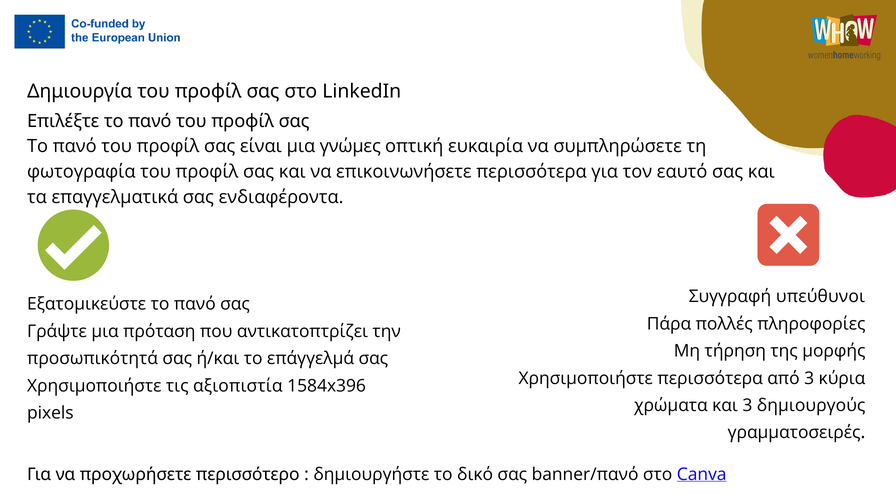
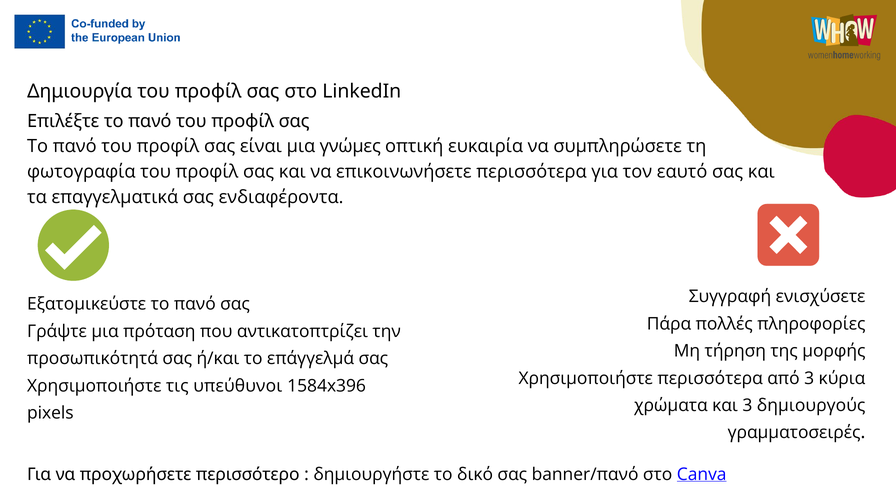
υπεύθυνοι: υπεύθυνοι -> ενισχύσετε (821, 297)
αξιοπιστία: αξιοπιστία -> υπεύθυνοι (238, 386)
